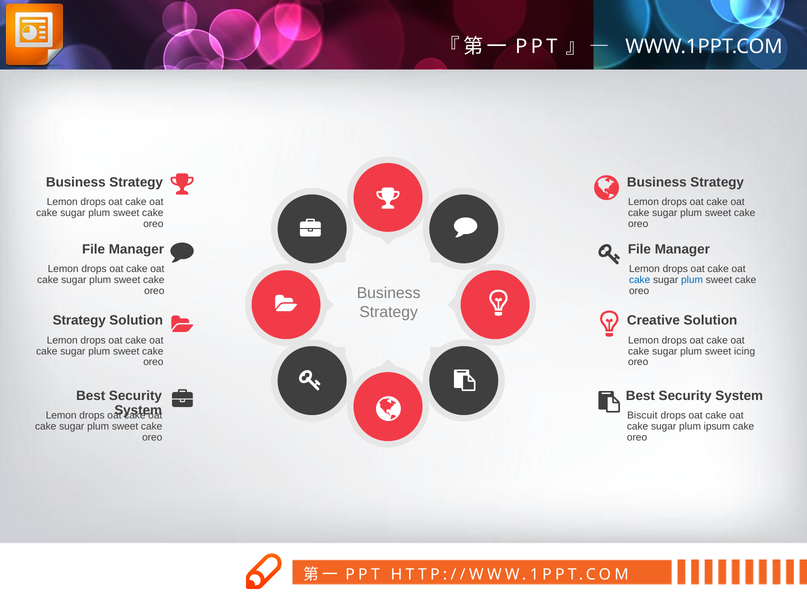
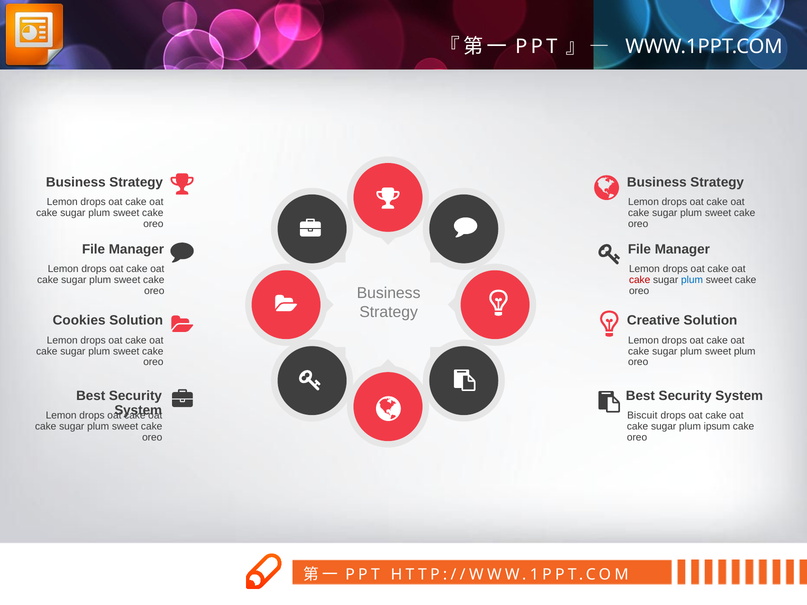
cake colour: blue -> red (640, 280)
Strategy: Strategy -> Cookies (79, 321)
sweet icing: icing -> plum (745, 351)
